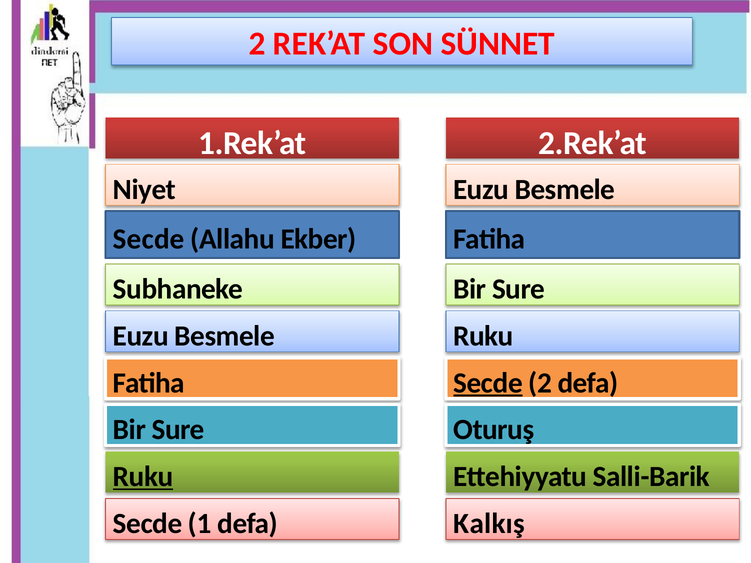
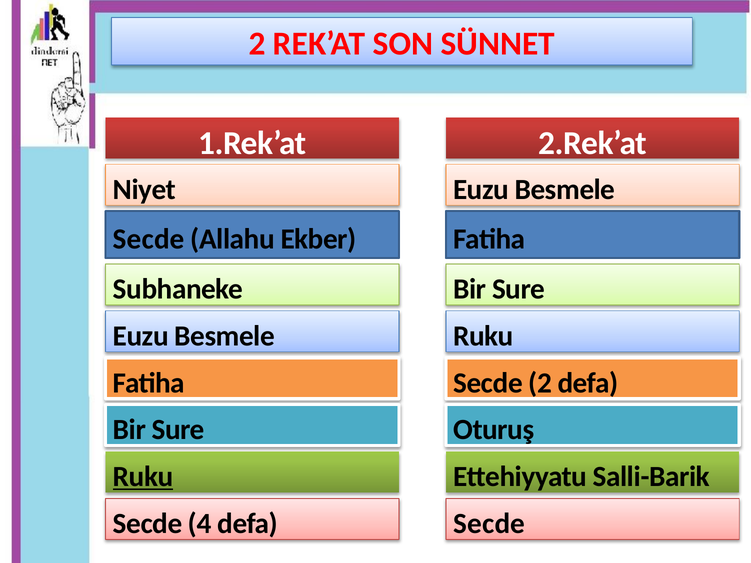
Secde underline: present -> none (488, 383)
1: 1 -> 4 (200, 524)
Kalkış: Kalkış -> Secde (489, 524)
